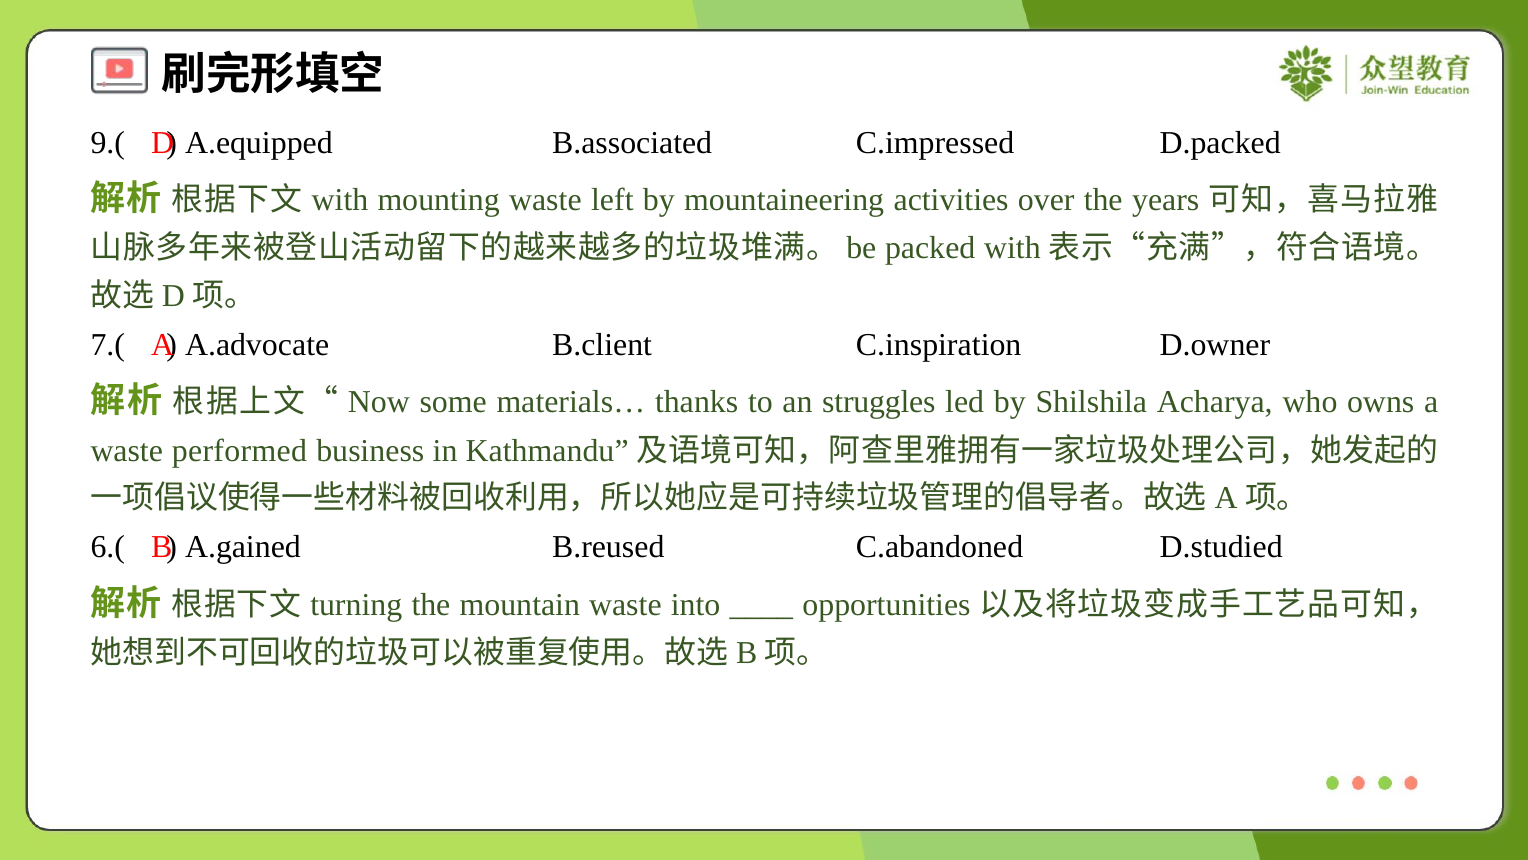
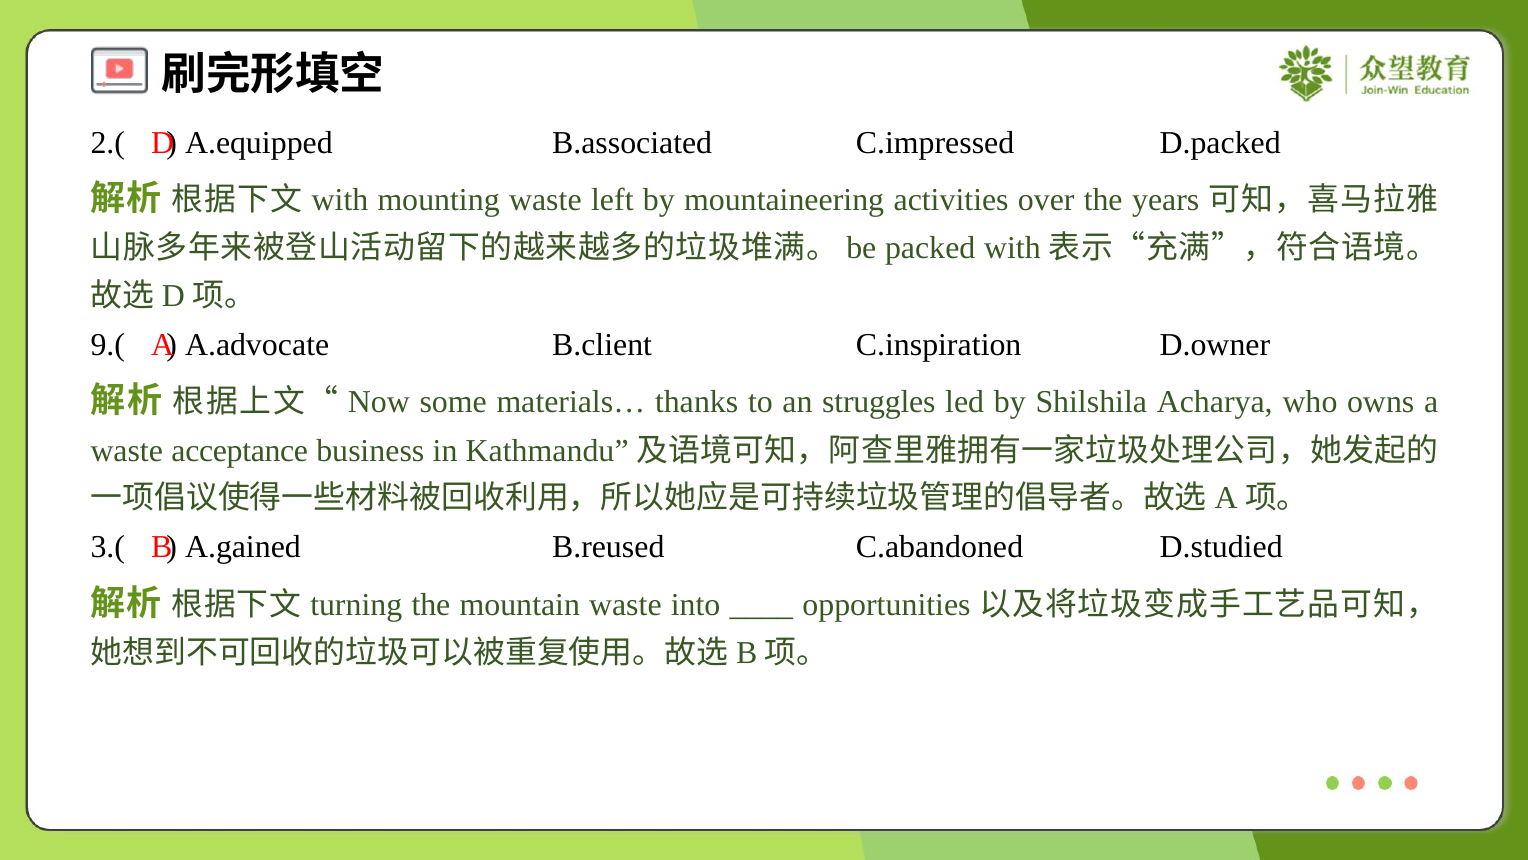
9.(: 9.( -> 2.( (108, 143)
7.(: 7.( -> 9.( (108, 345)
performed: performed -> acceptance (240, 450)
6.(: 6.( -> 3.( (108, 547)
